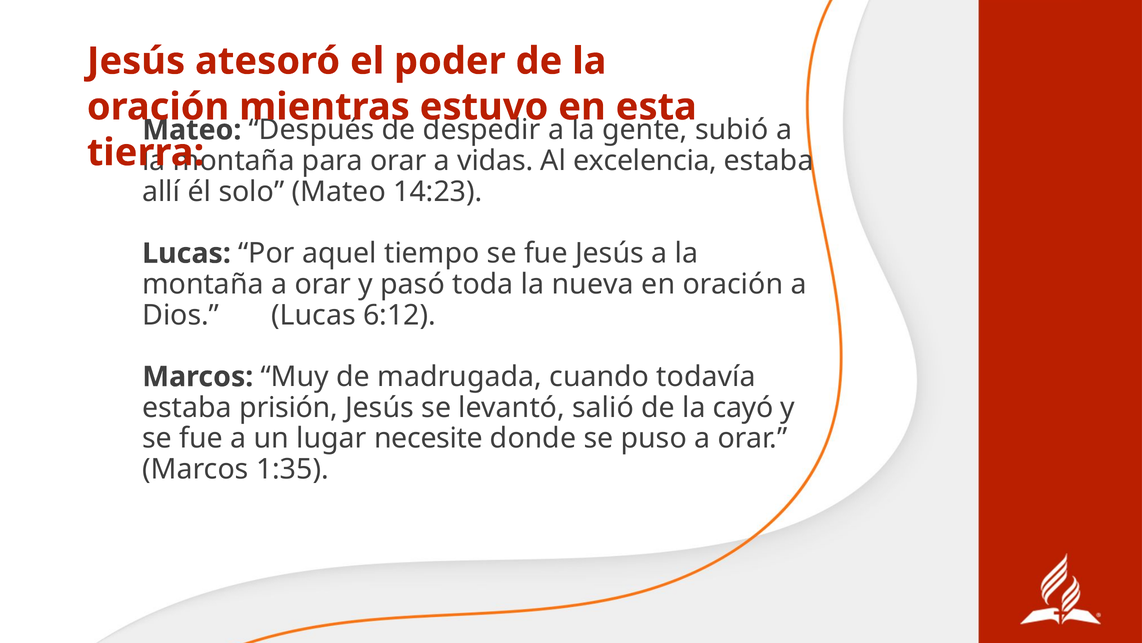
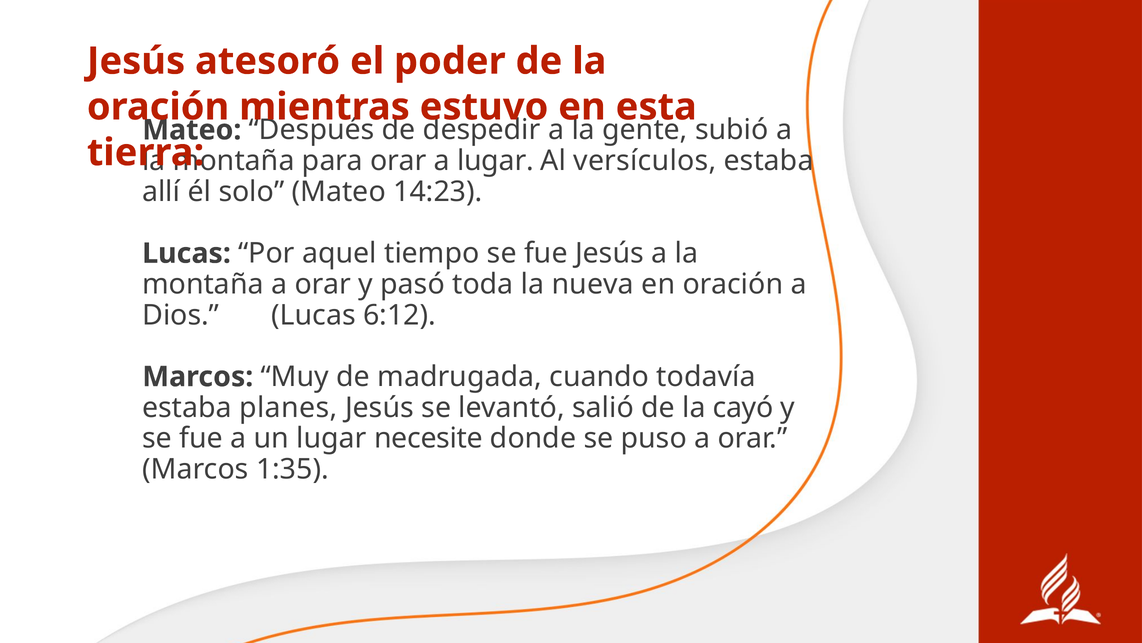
a vidas: vidas -> lugar (495, 161)
excelencia: excelencia -> versículos (645, 161)
prisión: prisión -> planes (288, 407)
